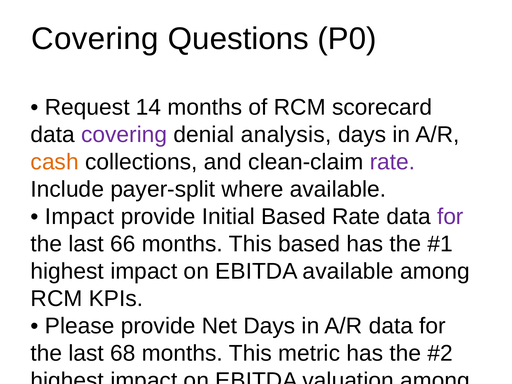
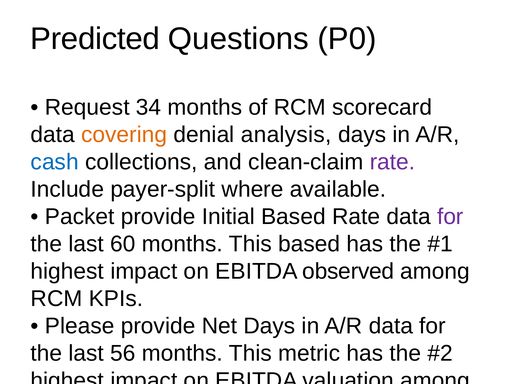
Covering: Covering -> Predicted (95, 39)
14: 14 -> 34 (149, 107)
covering colour: purple -> orange (124, 135)
cash colour: orange -> blue (55, 162)
Impact: Impact -> Packet (80, 217)
66: 66 -> 60 (123, 244)
EBITDA available: available -> observed (348, 271)
68: 68 -> 56 (123, 353)
